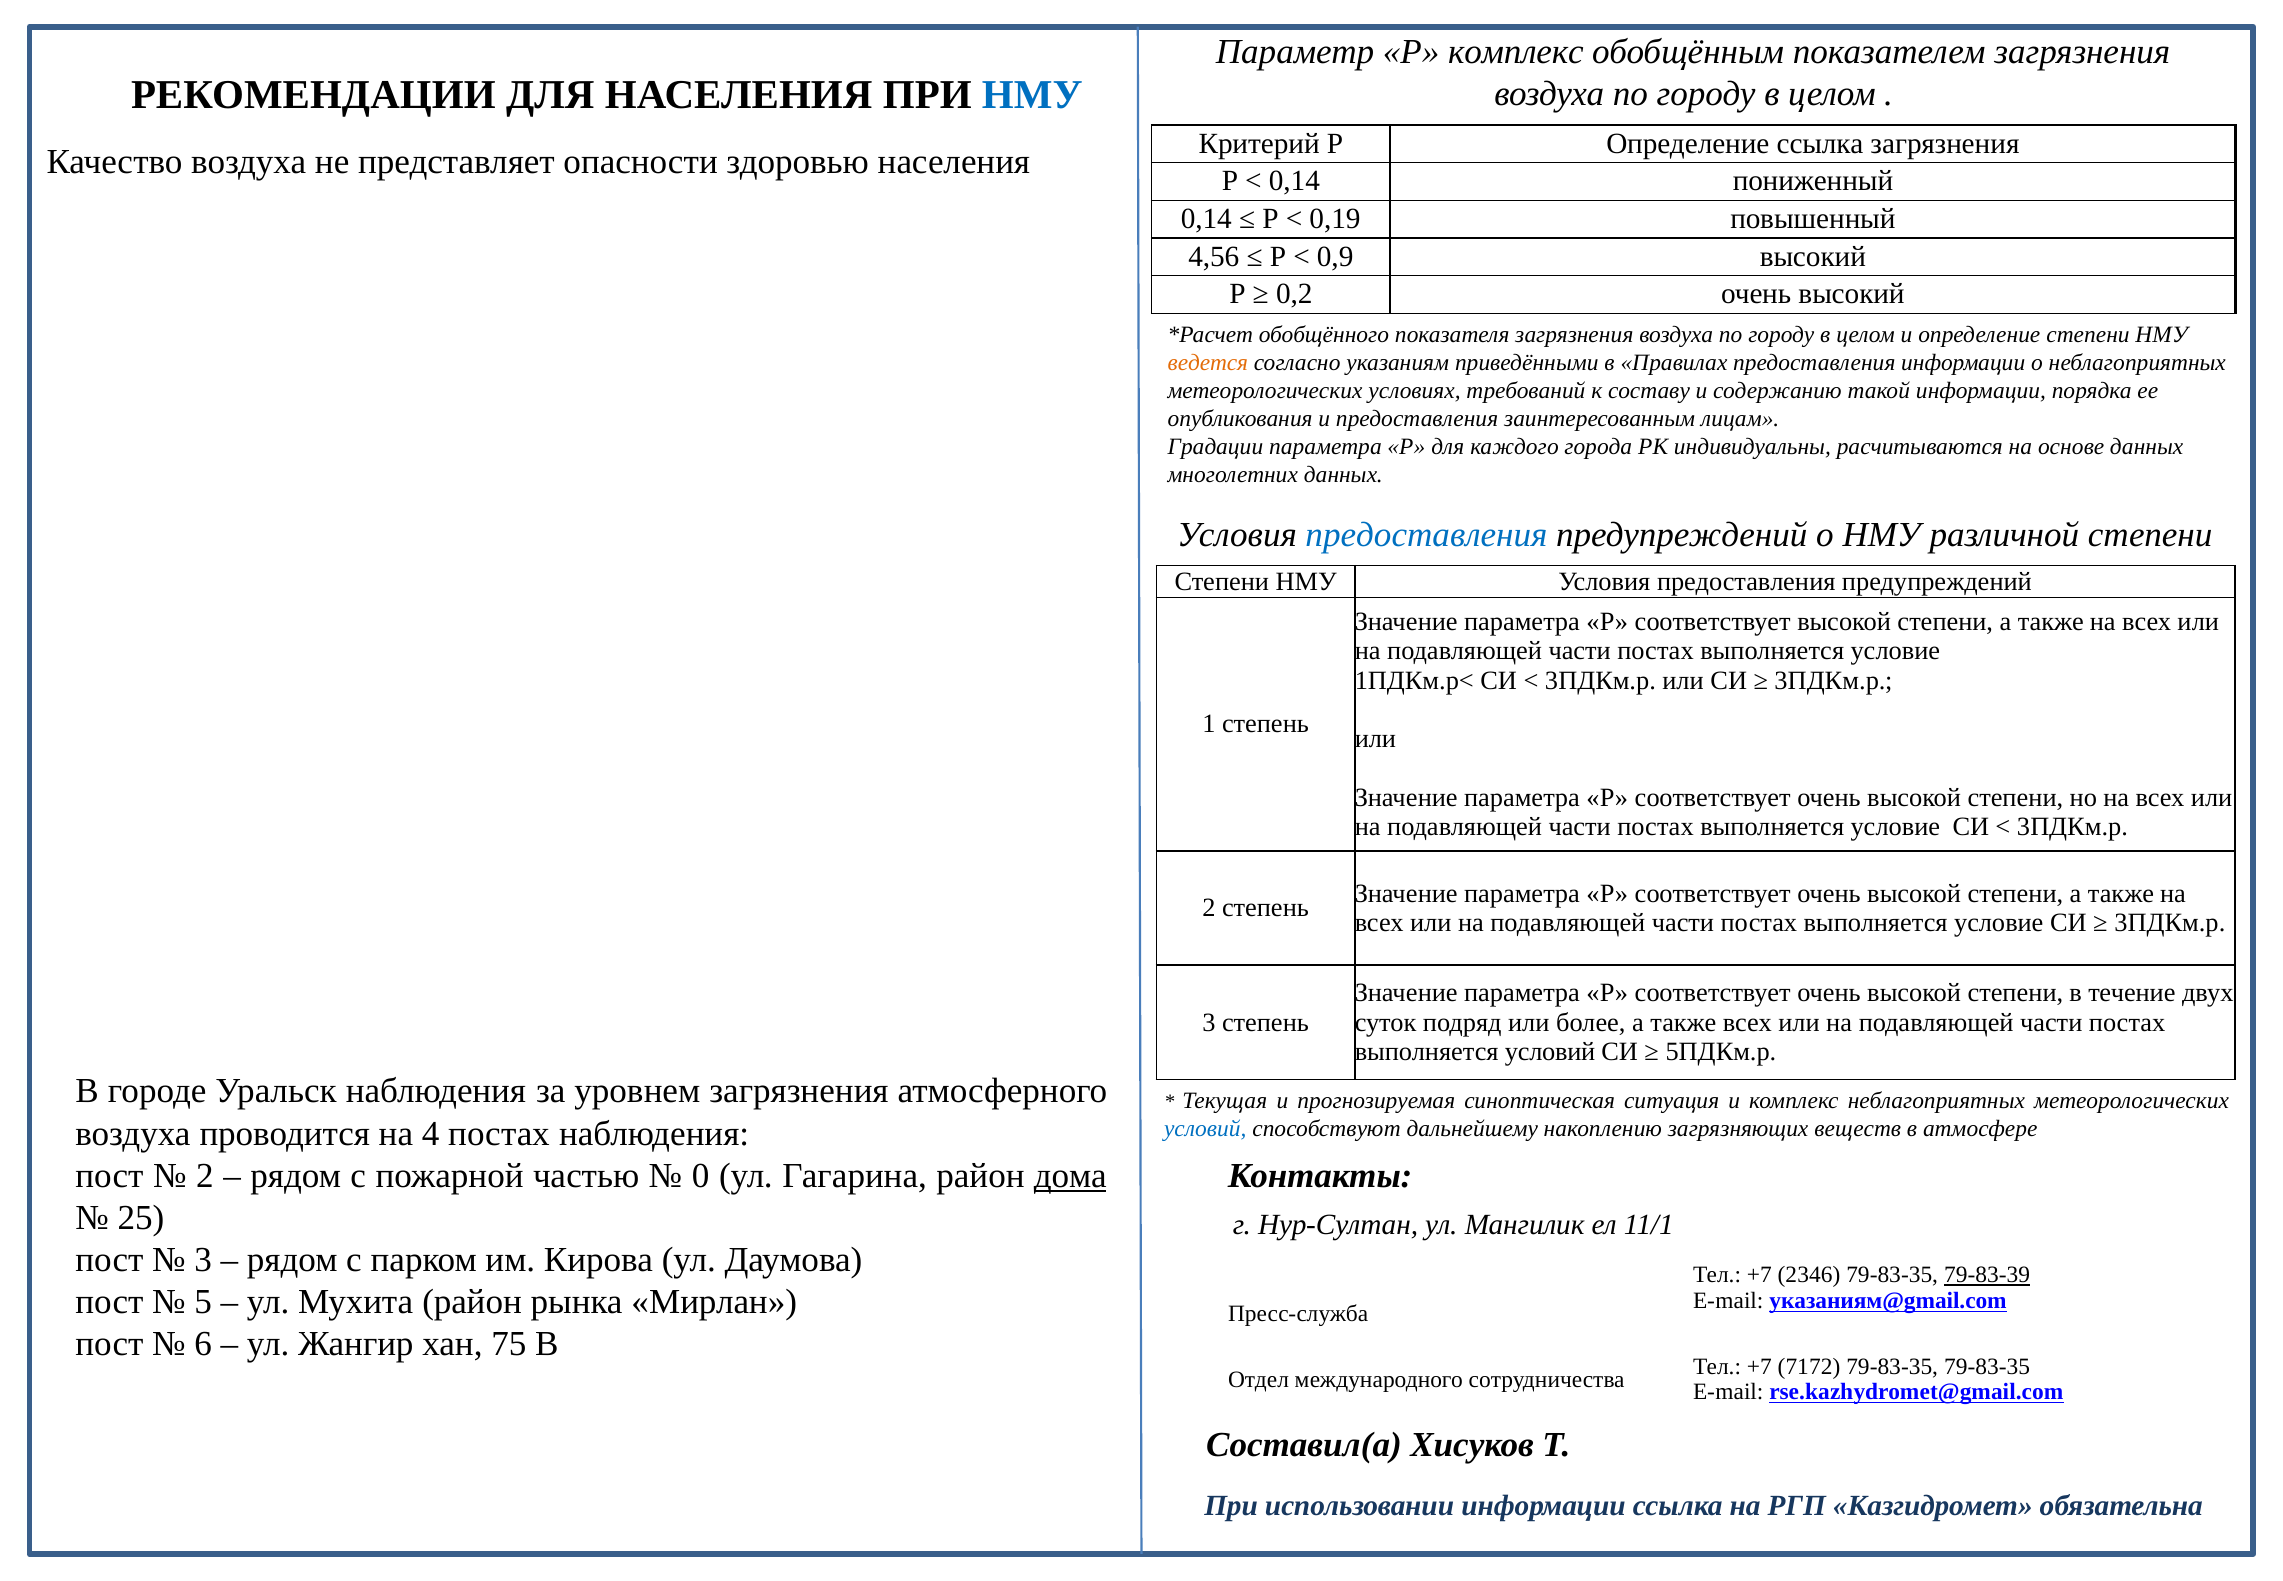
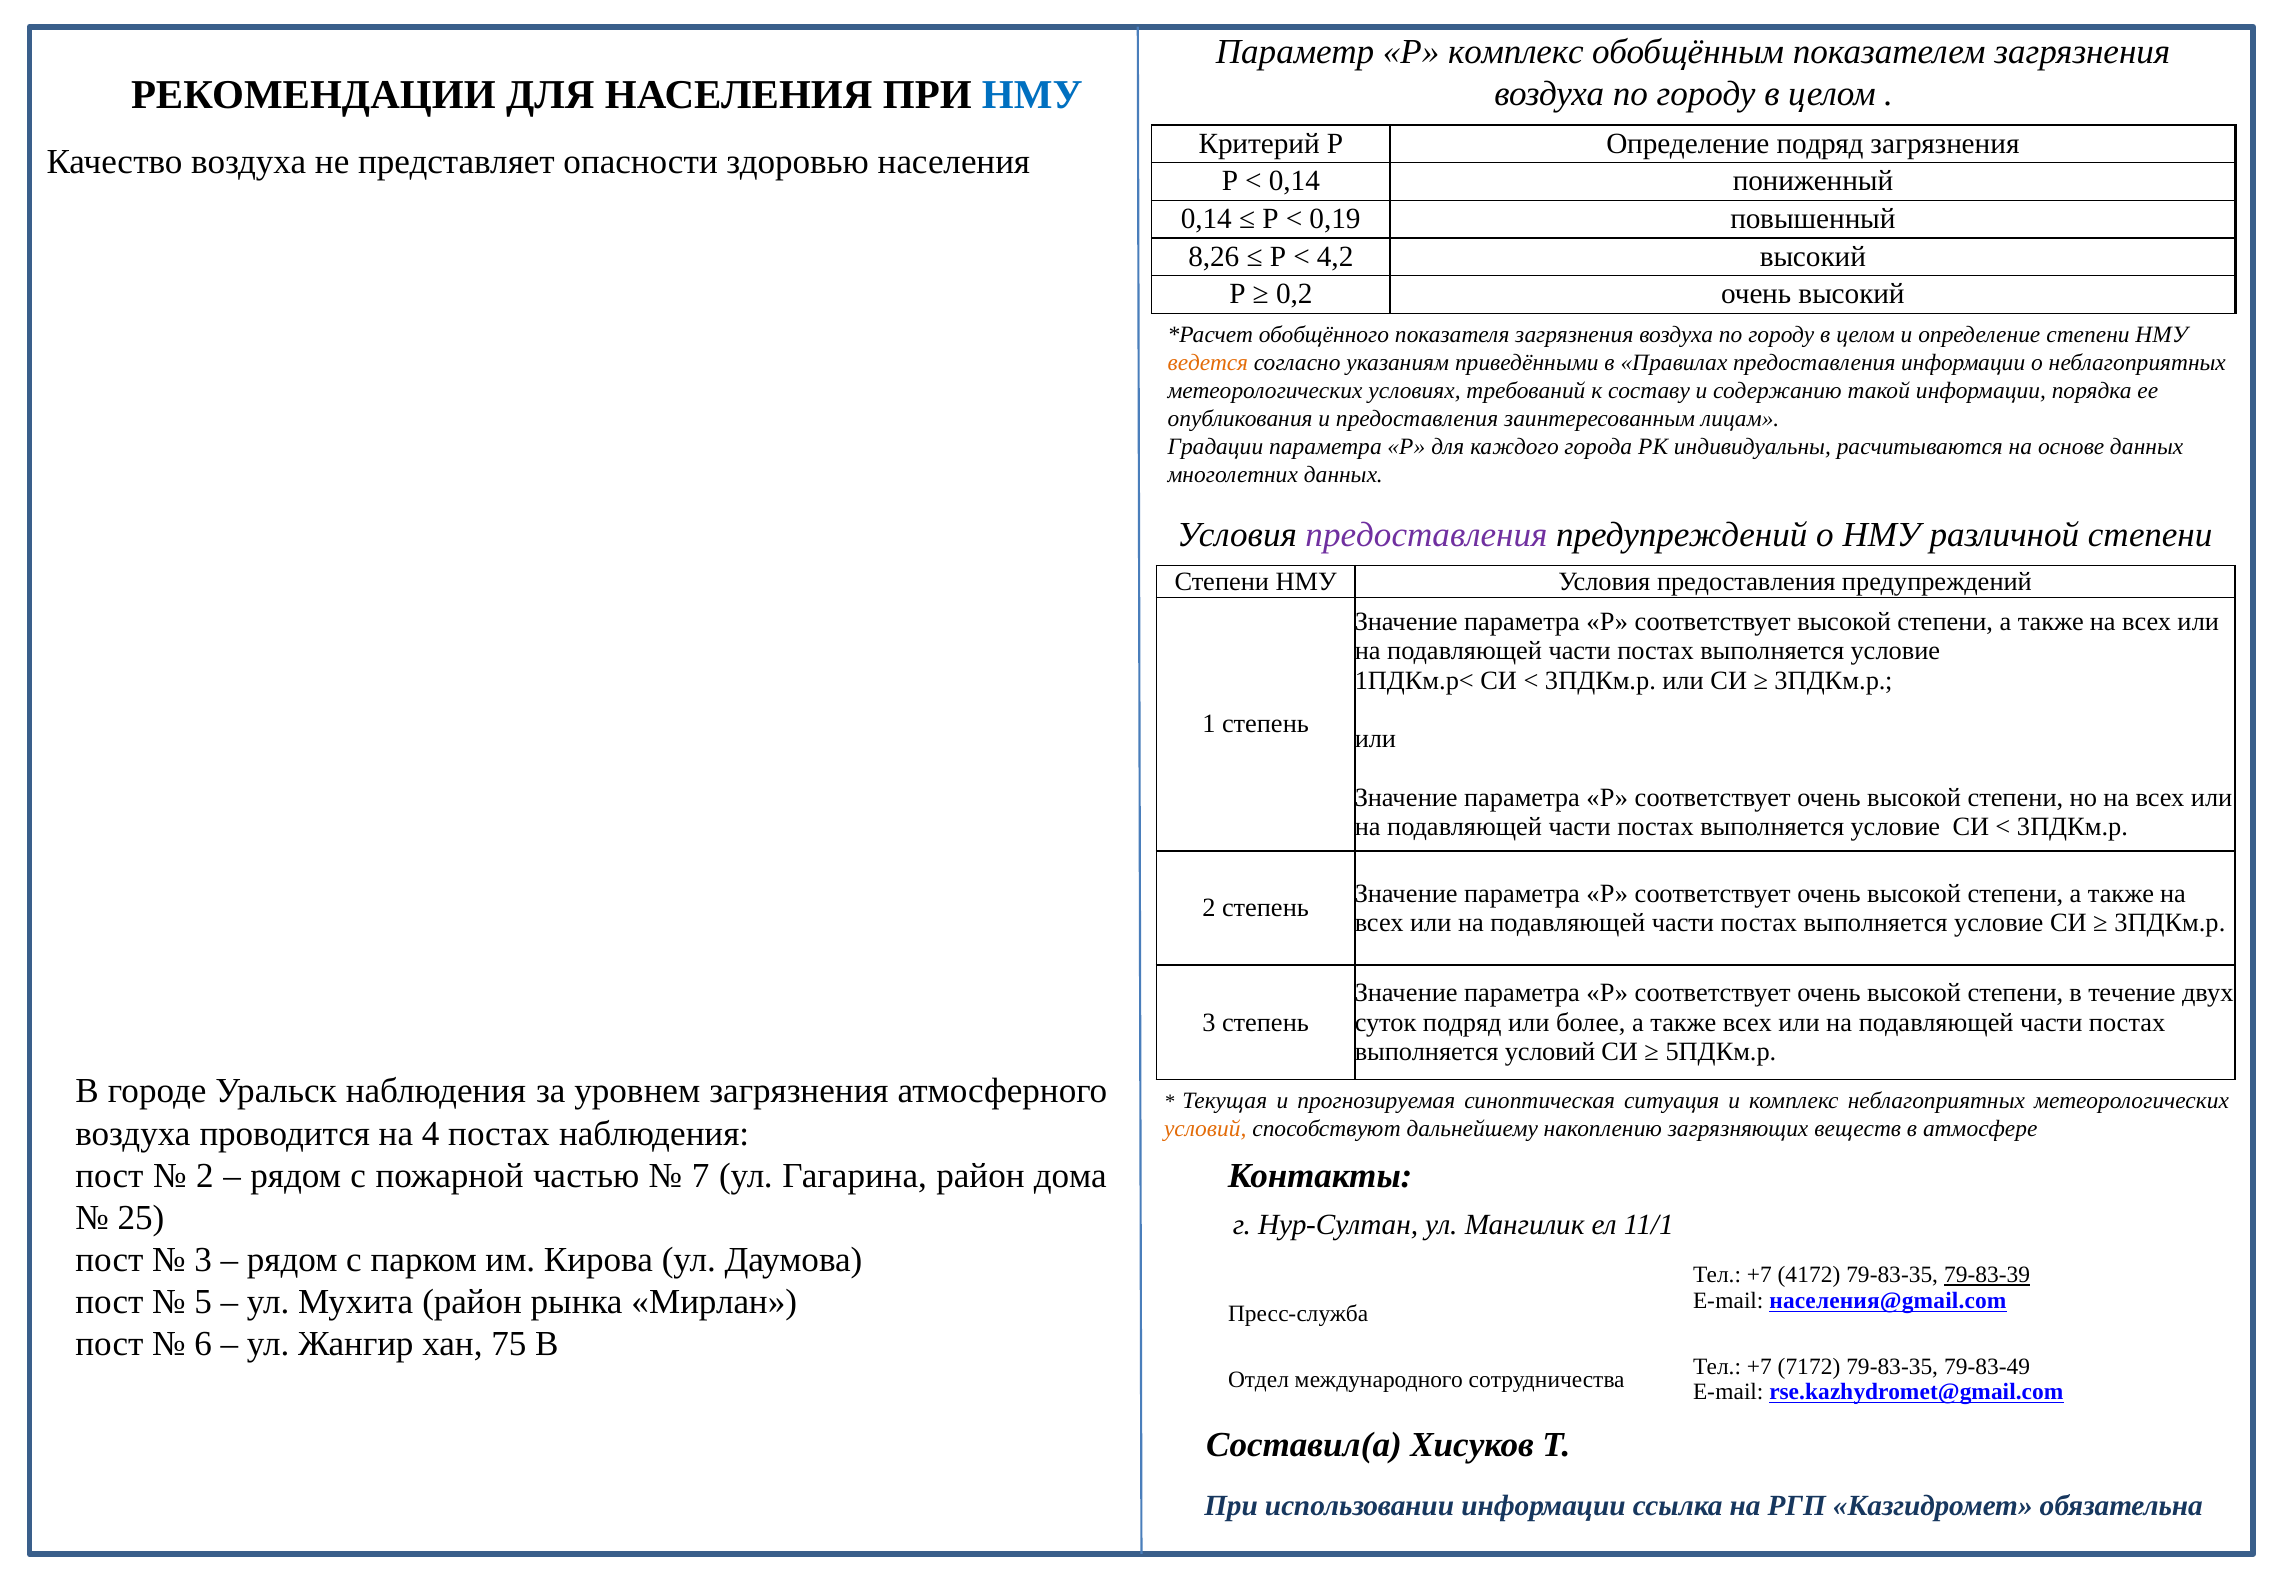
Определение ссылка: ссылка -> подряд (1820, 143)
4,56: 4,56 -> 8,26 (1214, 256)
0,9: 0,9 -> 4,2 (1335, 256)
предоставления colour: blue -> purple (1426, 535)
условий colour: blue -> orange (1205, 1129)
0: 0 -> 7 (701, 1175)
дома underline: present -> none (1070, 1175)
2346: 2346 -> 4172 (1809, 1275)
указаниям@gmail.com: указаниям@gmail.com -> населения@gmail.com (1888, 1301)
79-83-35 79-83-35: 79-83-35 -> 79-83-49 (1987, 1366)
